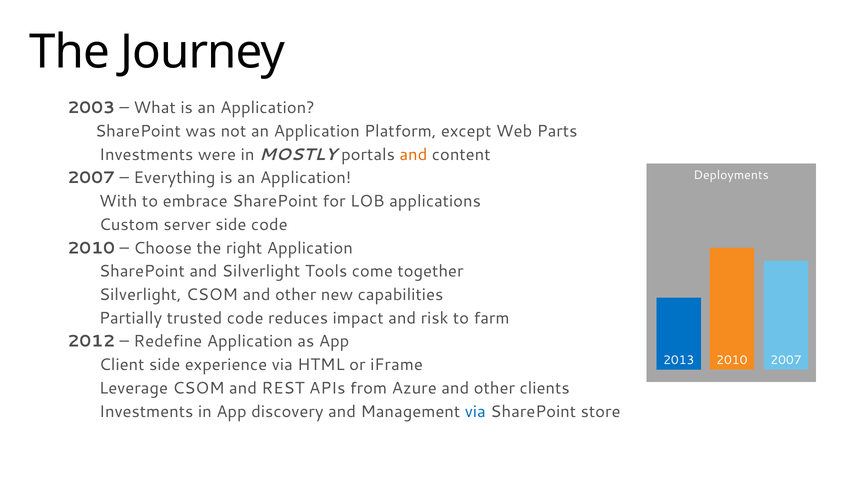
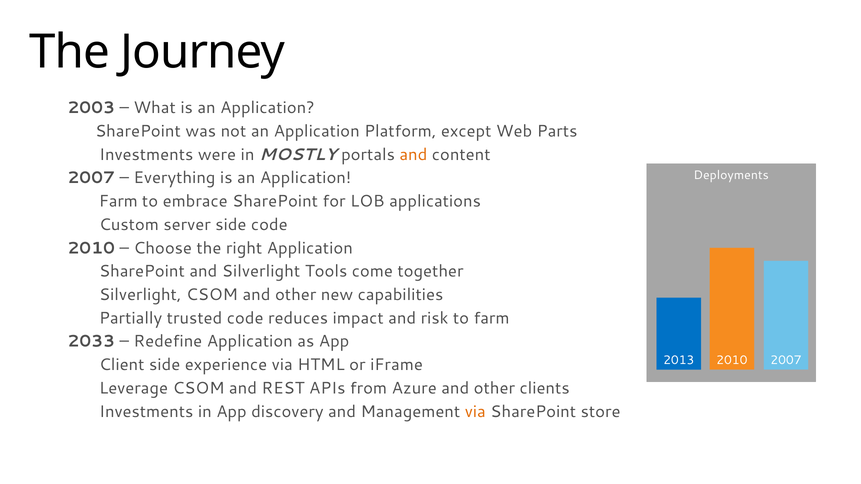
With: With -> Farm (118, 201)
2012: 2012 -> 2033 (91, 342)
via colour: blue -> orange (475, 412)
